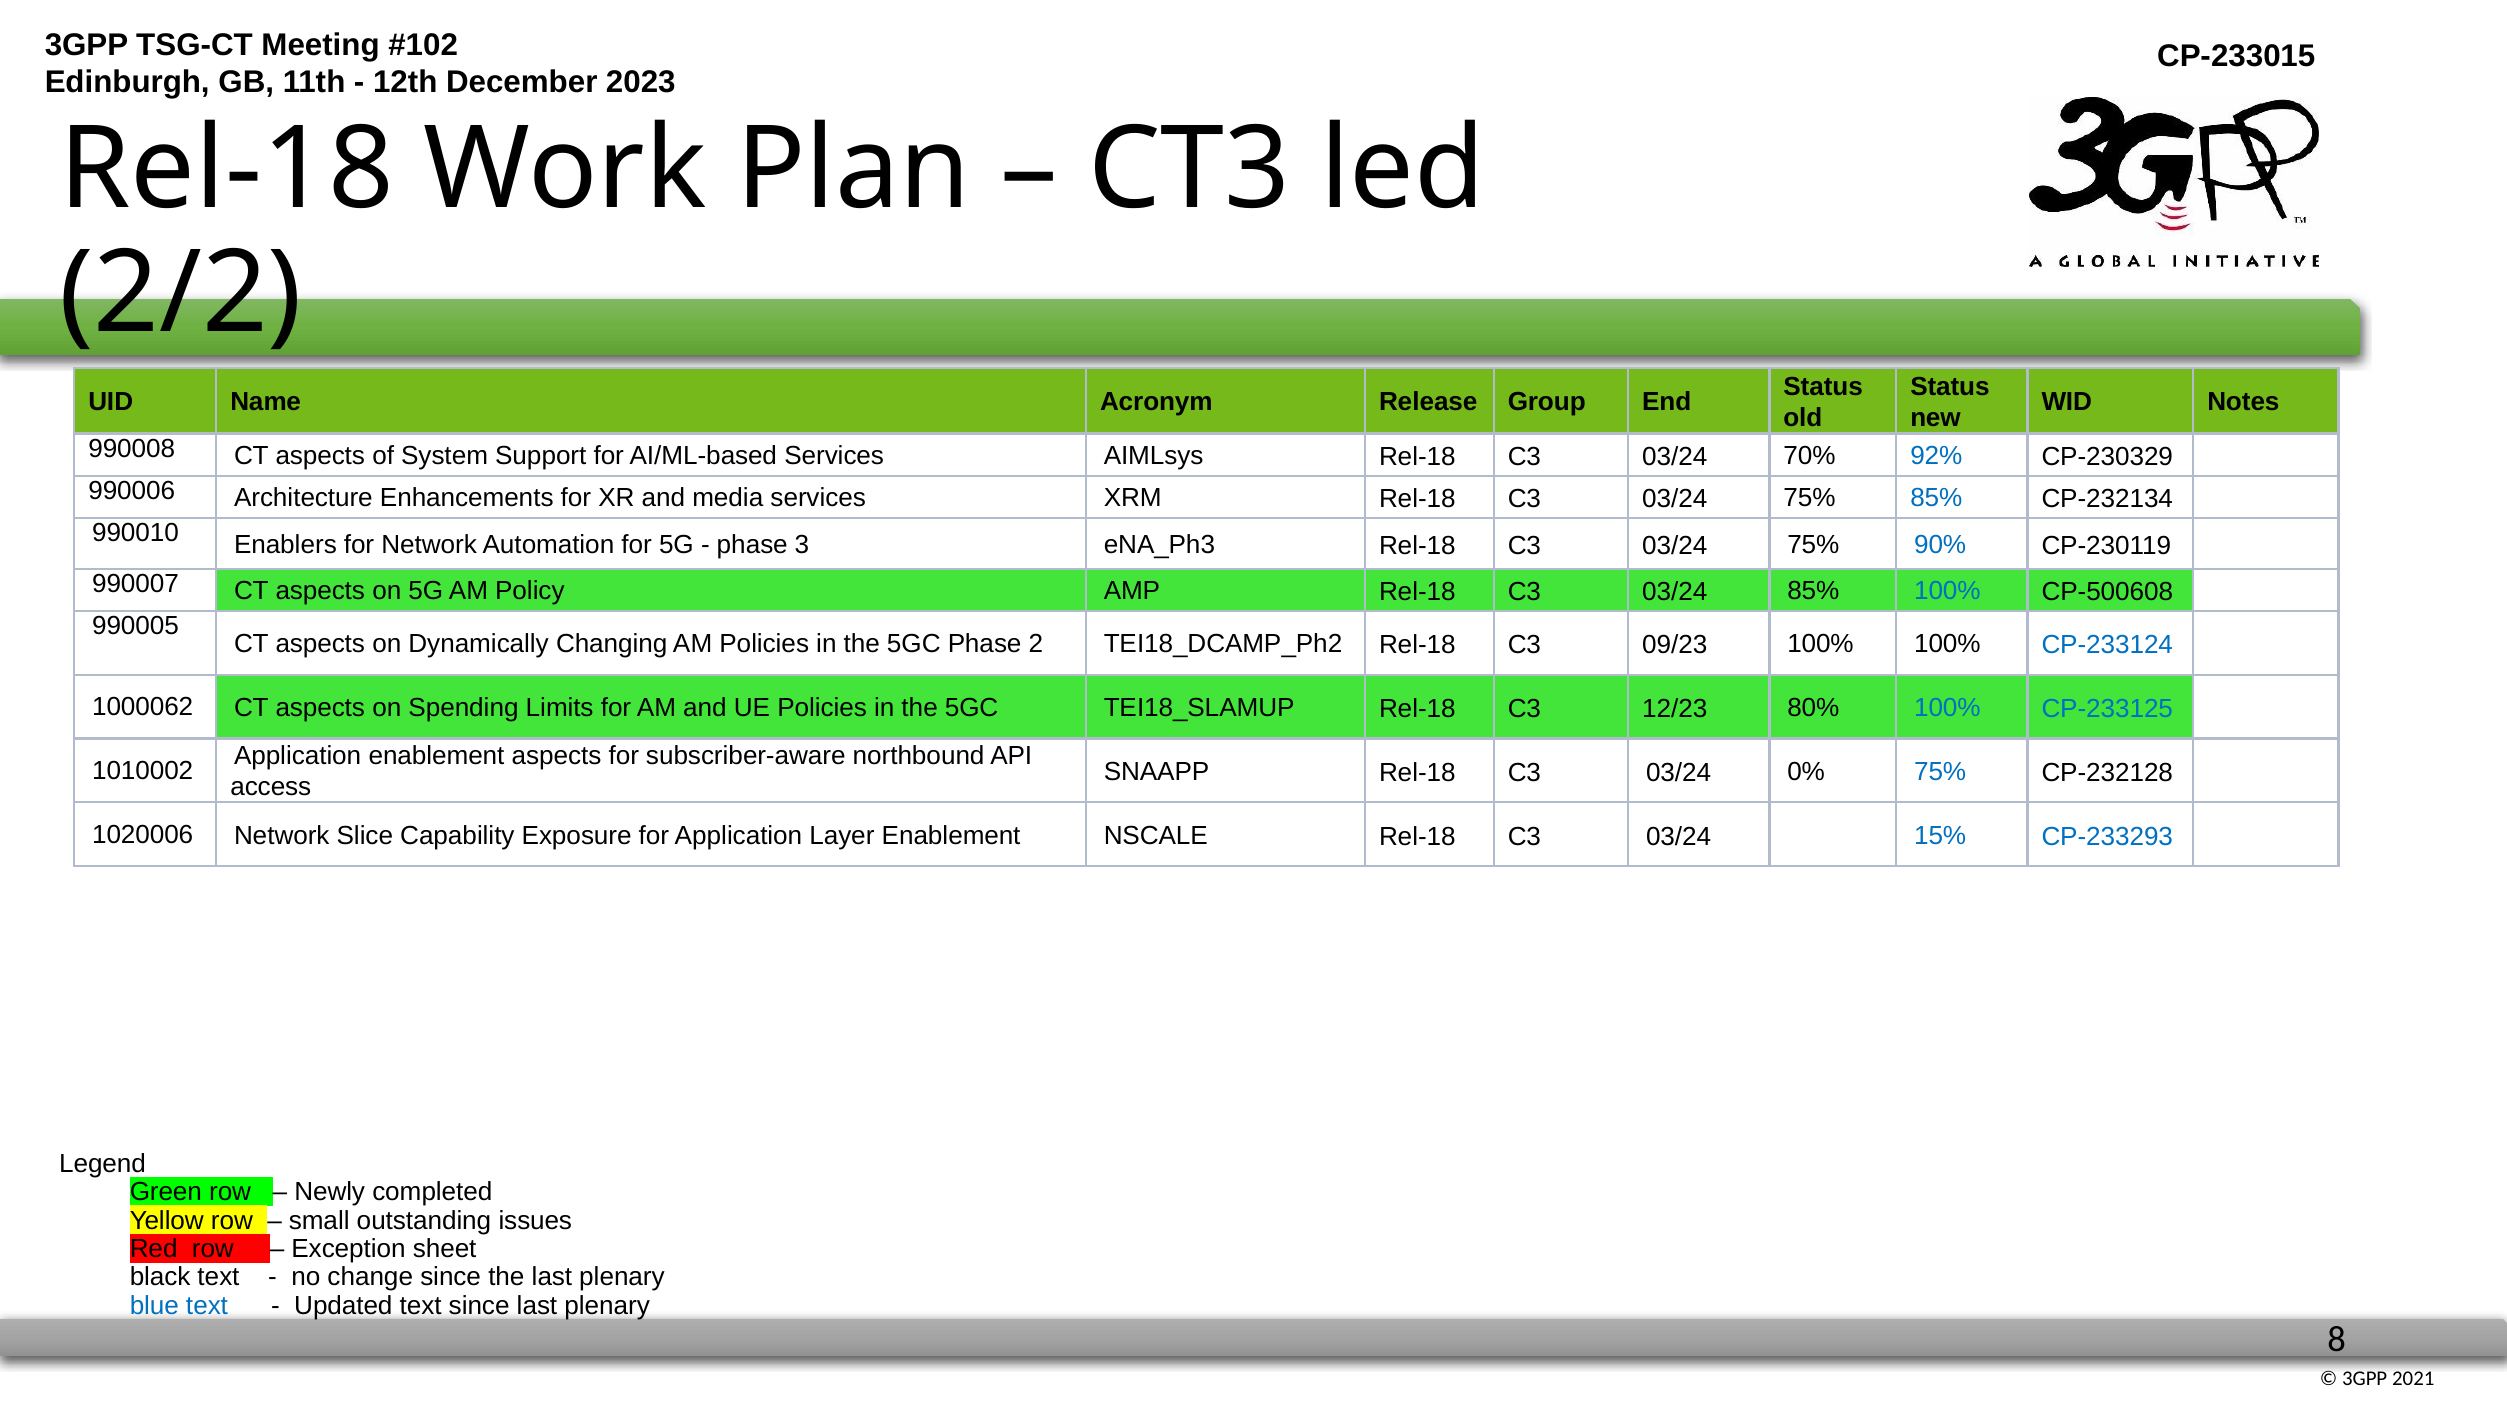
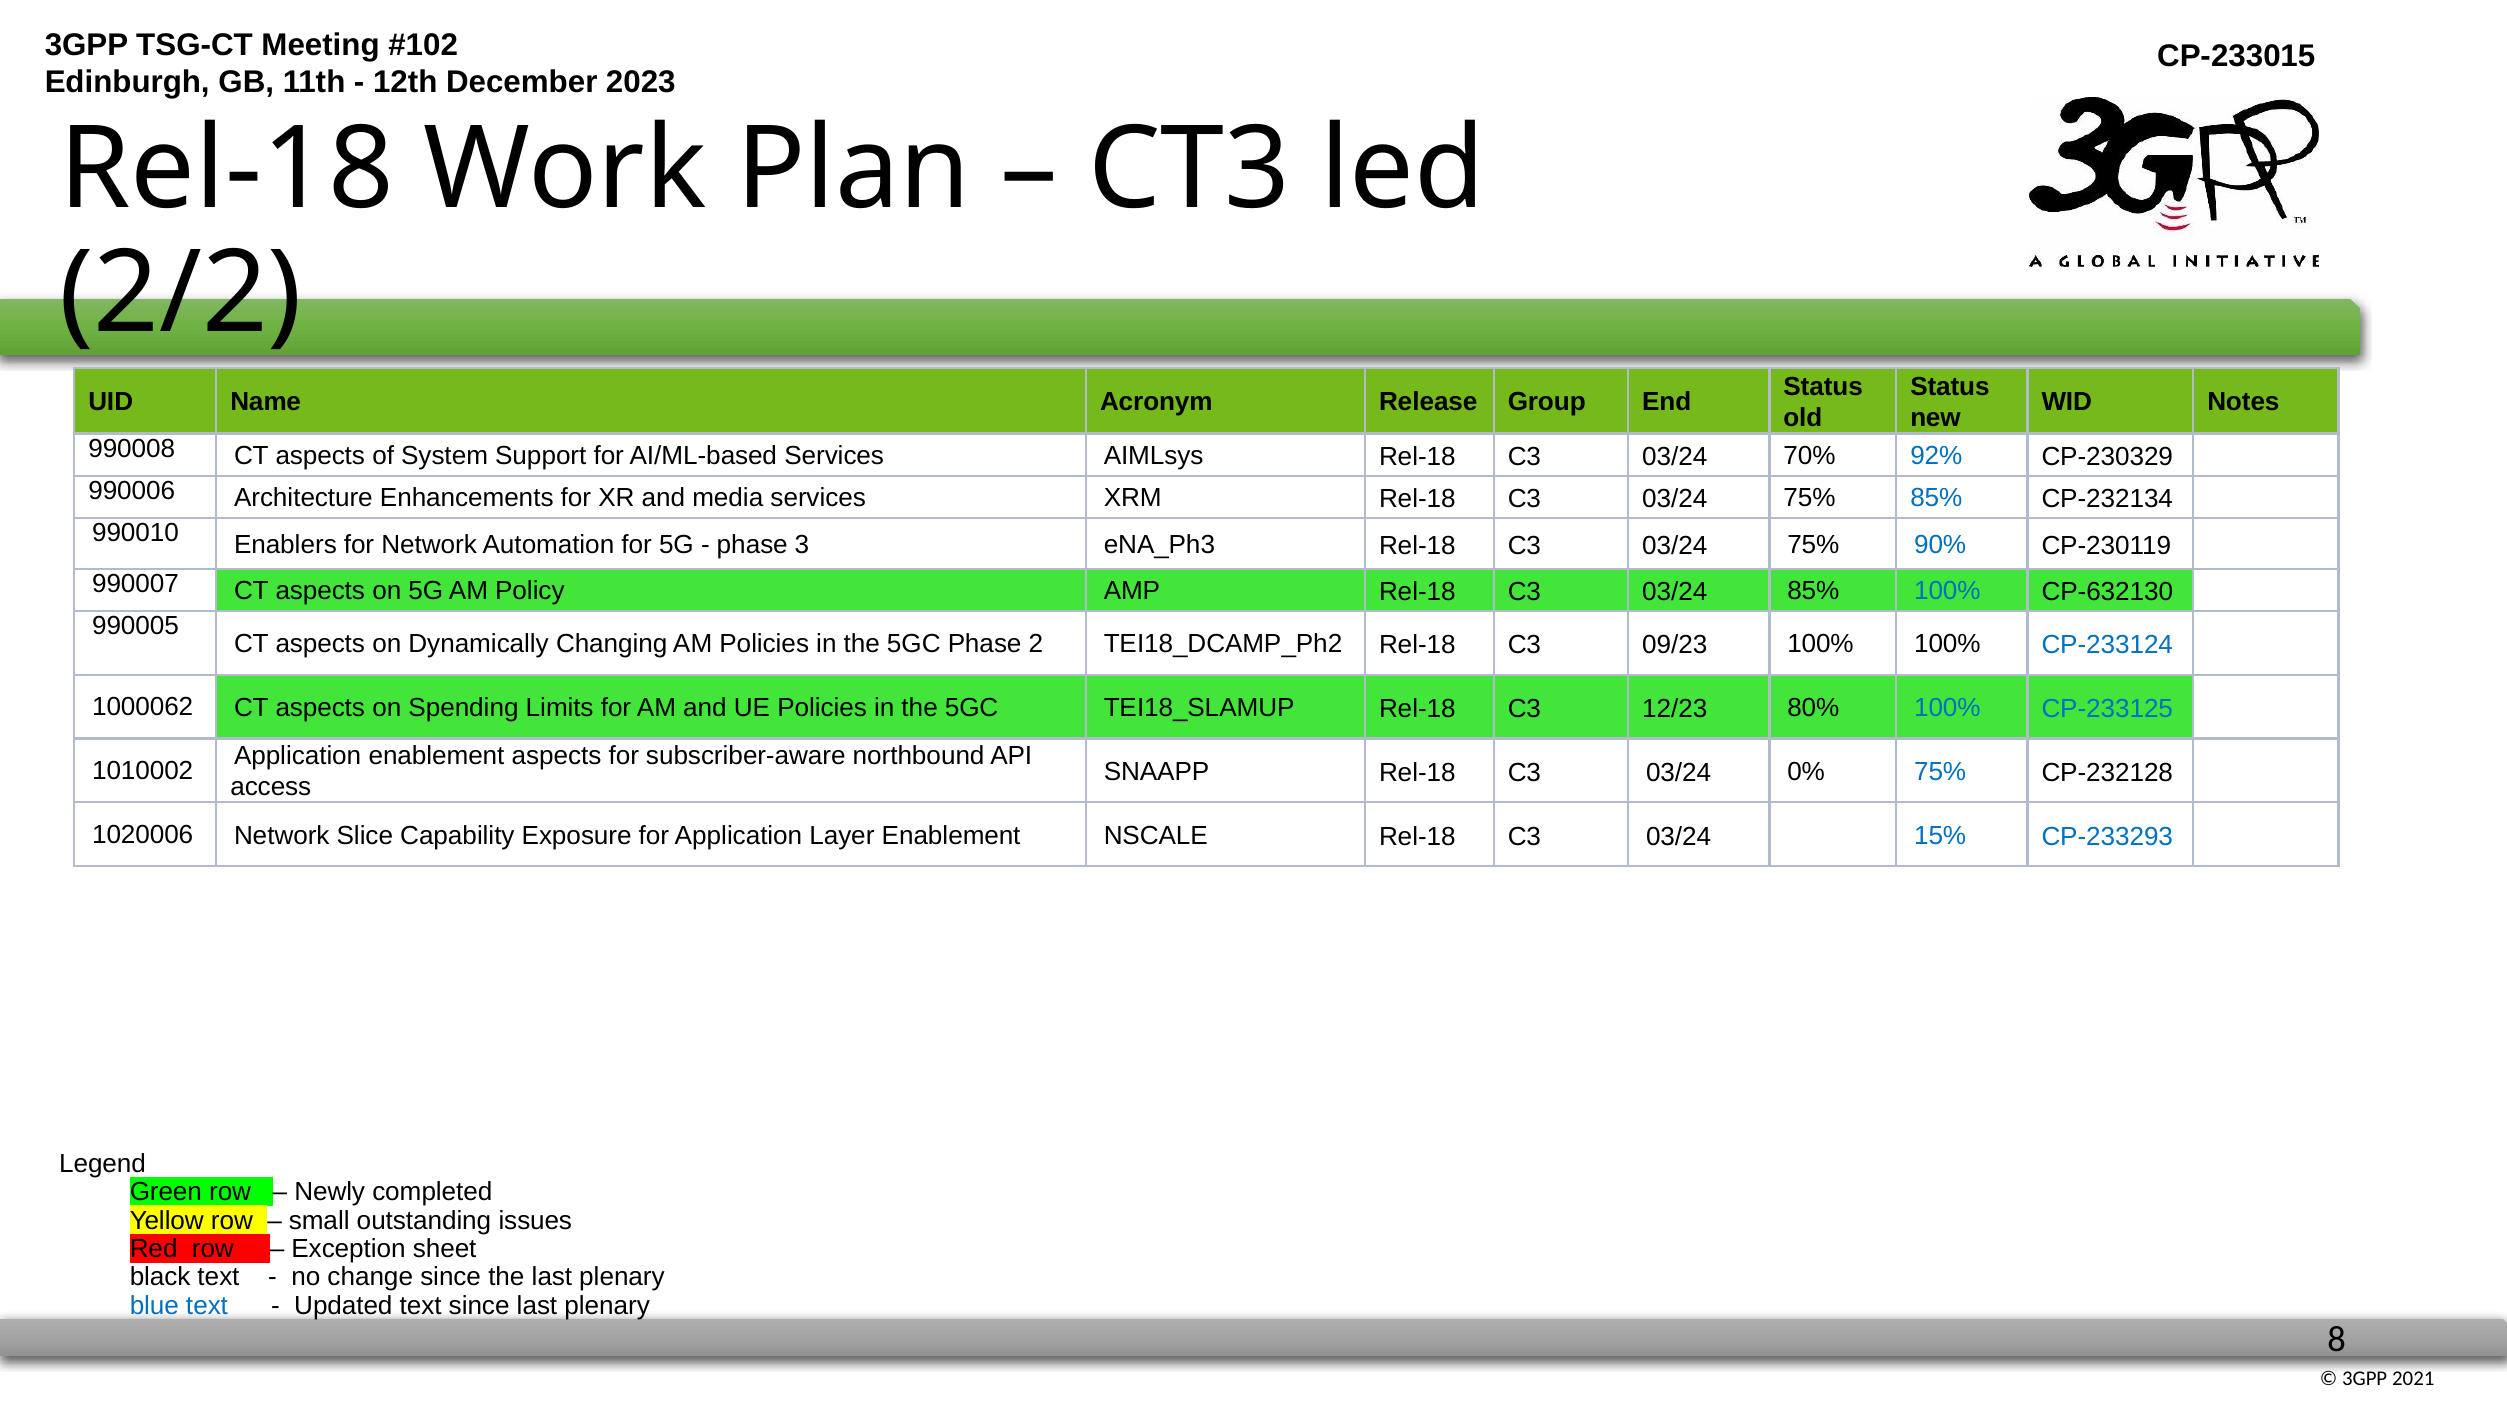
CP-500608: CP-500608 -> CP-632130 (2107, 592)
